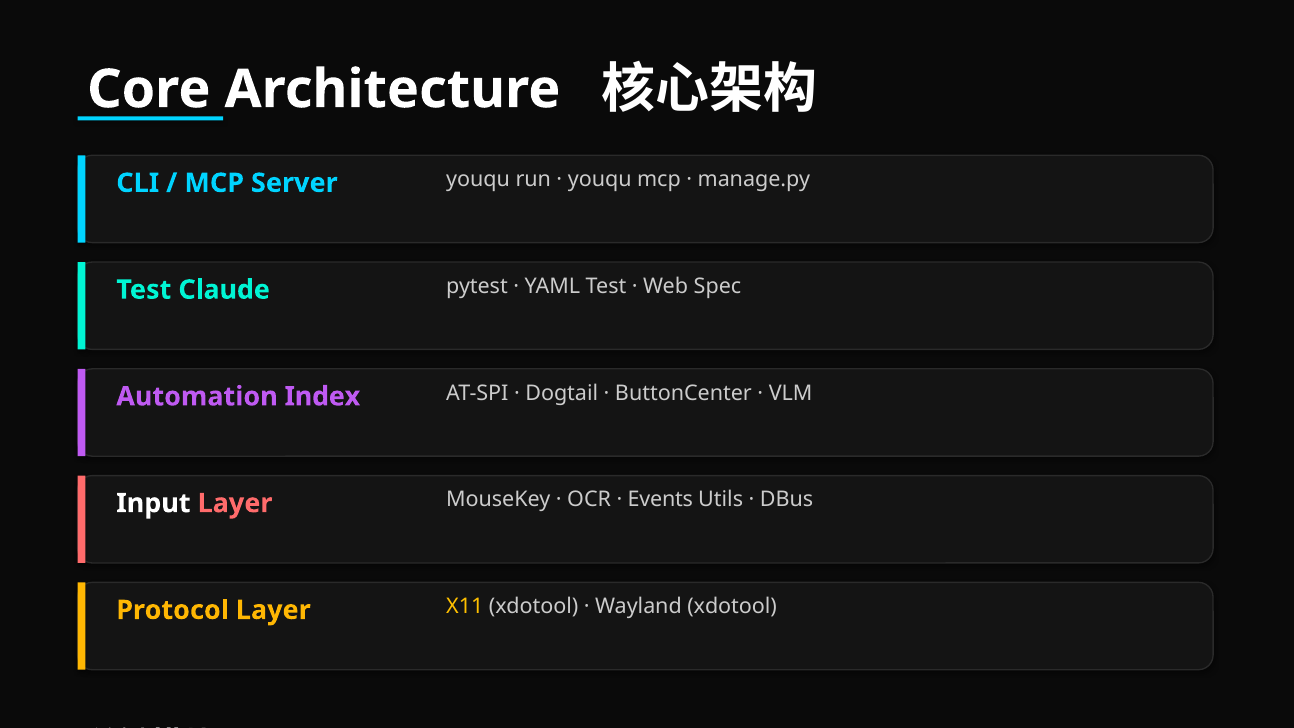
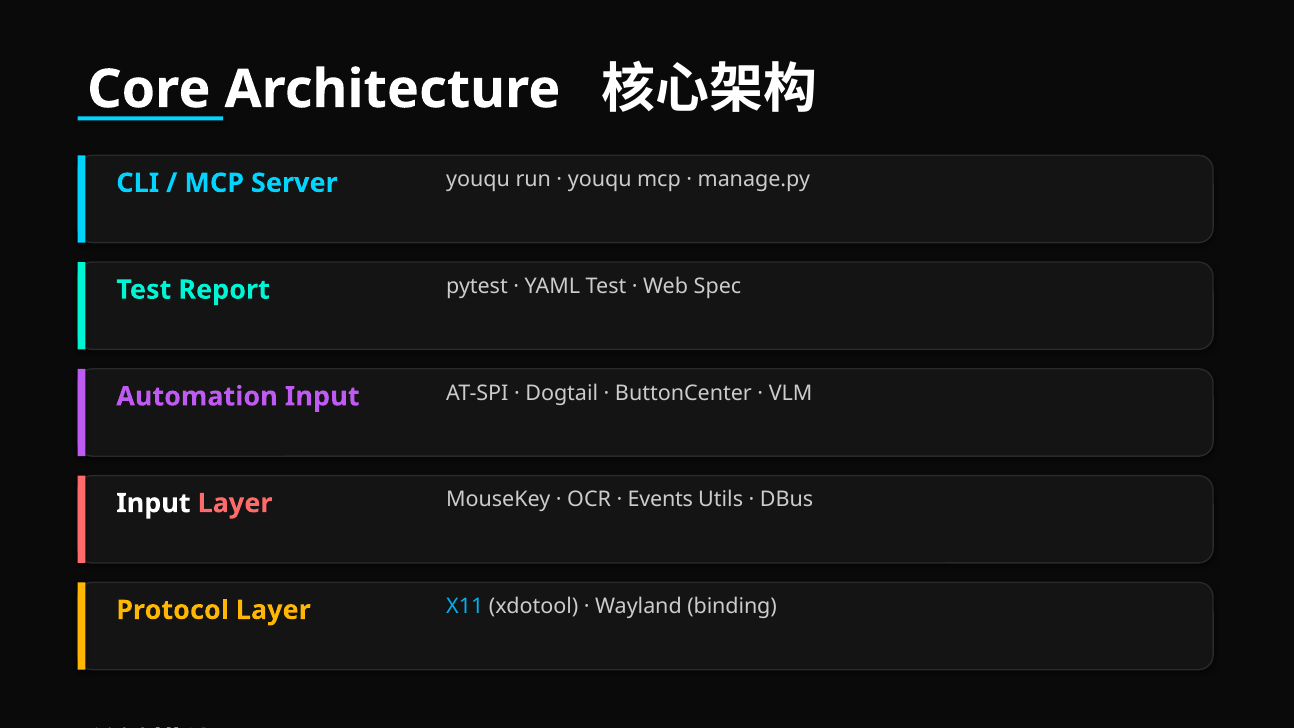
Claude: Claude -> Report (224, 290)
Automation Index: Index -> Input (322, 396)
X11 colour: yellow -> light blue (465, 606)
Wayland xdotool: xdotool -> binding (732, 606)
